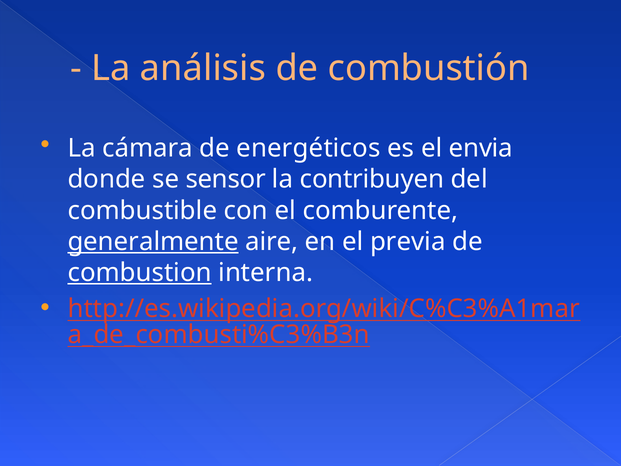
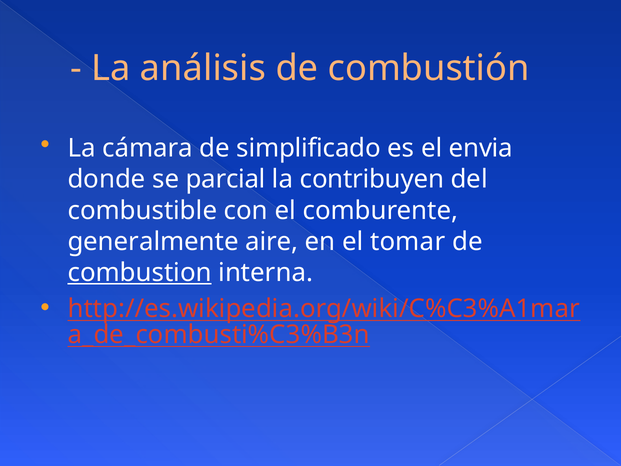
energéticos: energéticos -> simplificado (309, 148)
sensor: sensor -> parcial (226, 179)
generalmente underline: present -> none (153, 241)
previa: previa -> tomar (408, 241)
